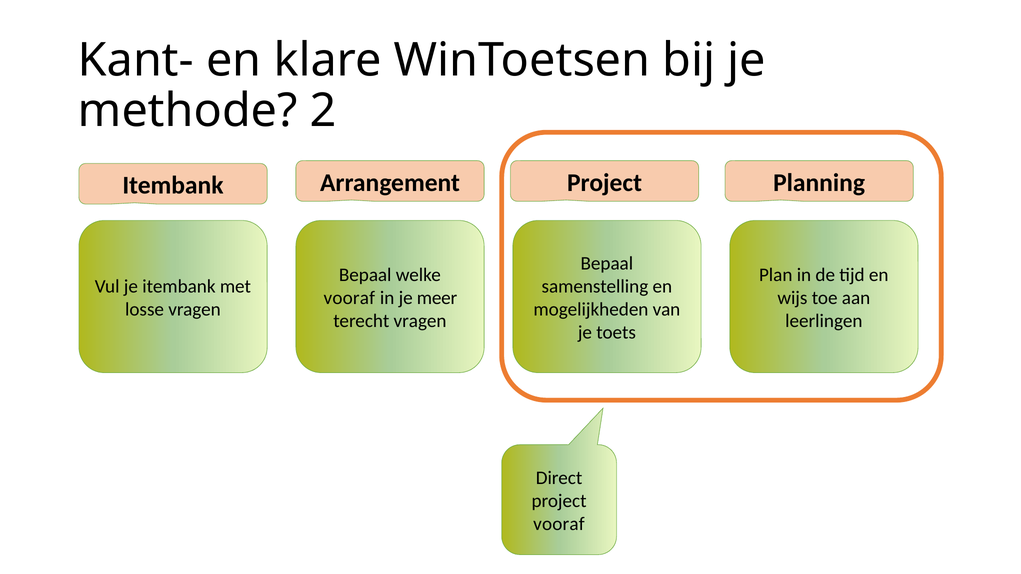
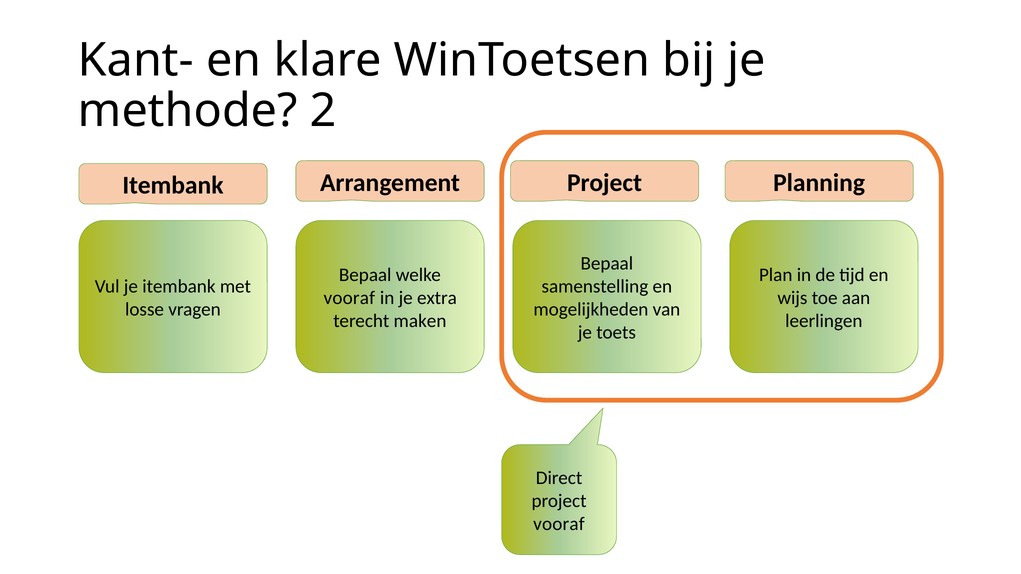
meer: meer -> extra (437, 298)
terecht vragen: vragen -> maken (420, 321)
